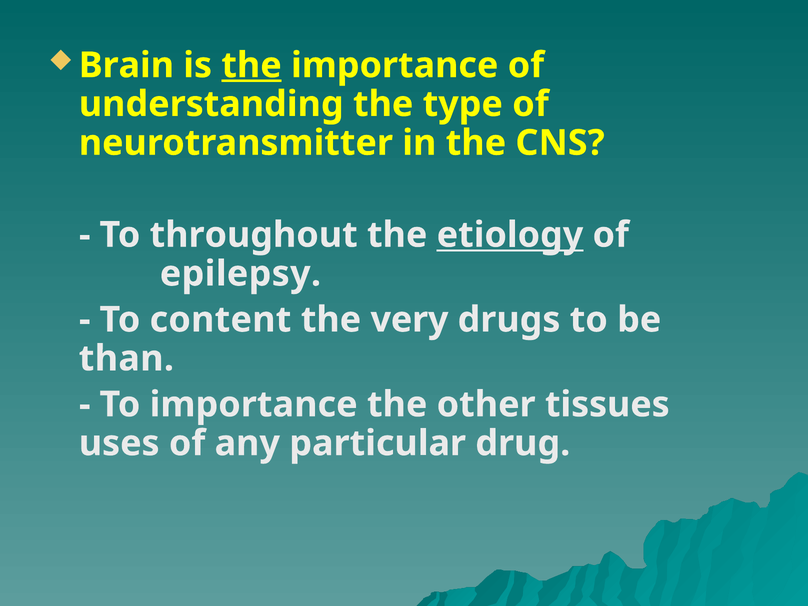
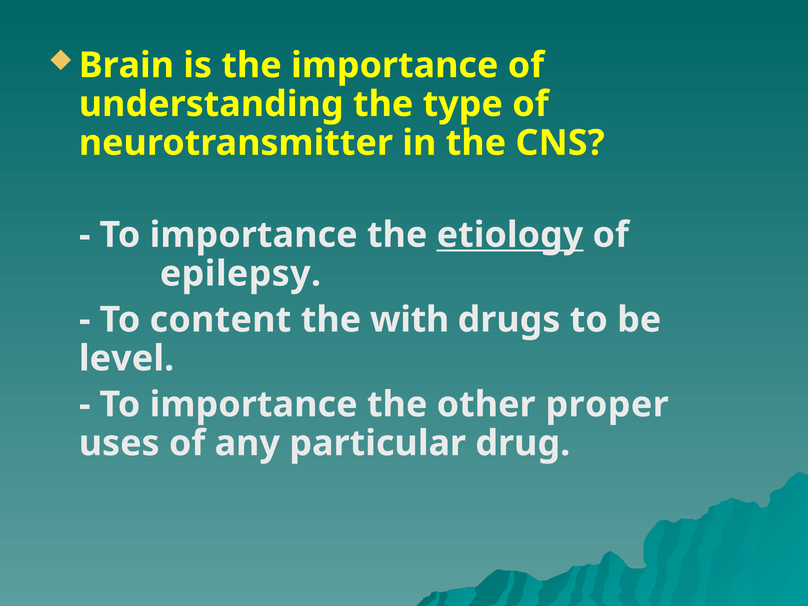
the underline: present -> none (252, 65)
throughout: throughout -> importance (254, 235)
very: very -> with (410, 320)
than: than -> level (126, 359)
tissues: tissues -> proper (607, 405)
